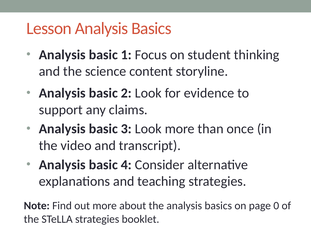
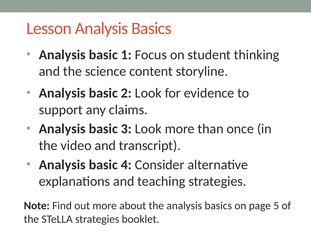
0: 0 -> 5 (276, 206)
